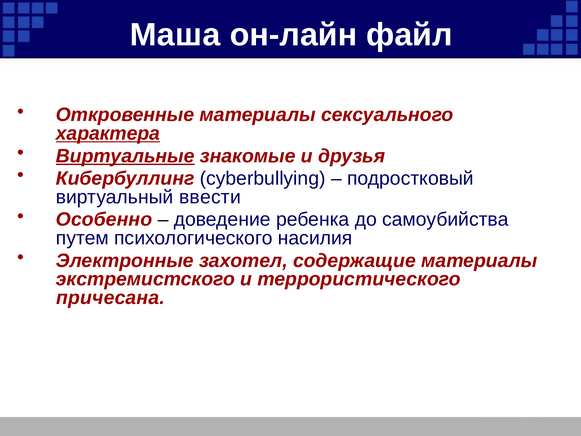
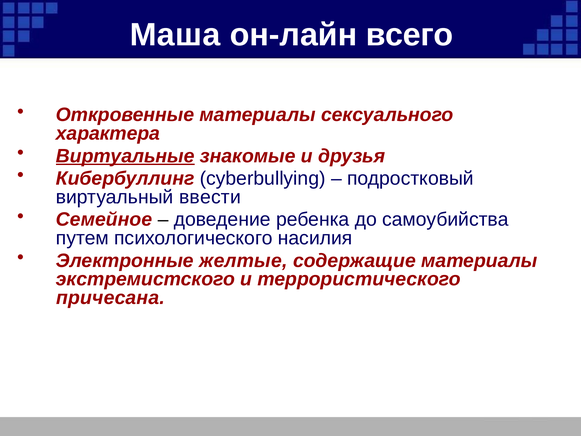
файл: файл -> всего (410, 35)
характера underline: present -> none (108, 133)
Особенно: Особенно -> Семейное (104, 219)
захотел: захотел -> желтые (243, 261)
